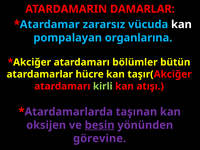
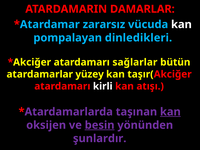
organlarına: organlarına -> dinledikleri (138, 38)
bölümler: bölümler -> sağlarlar (135, 62)
hücre: hücre -> yüzey (90, 74)
kirli colour: light green -> white (103, 86)
kan underline: none -> present (170, 112)
görevine: görevine -> şunlardır (100, 138)
